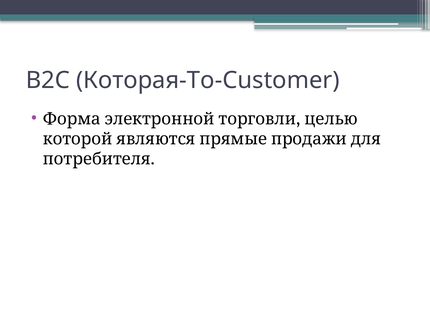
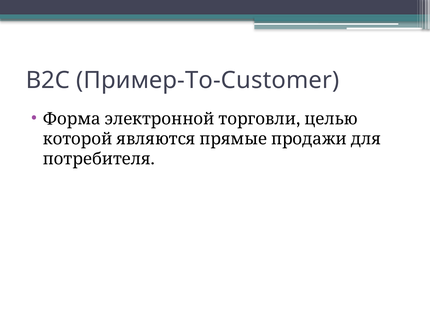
Которая-To-Customer: Которая-To-Customer -> Пример-To-Customer (208, 80)
